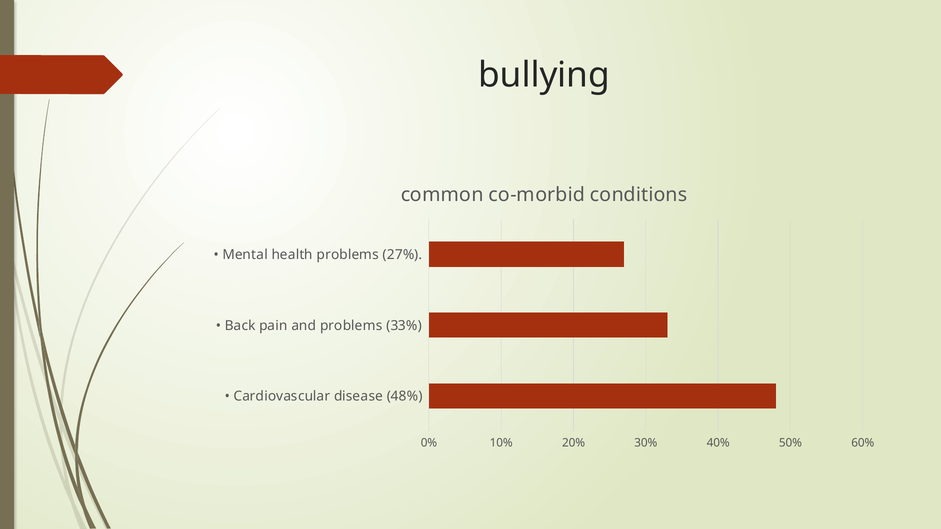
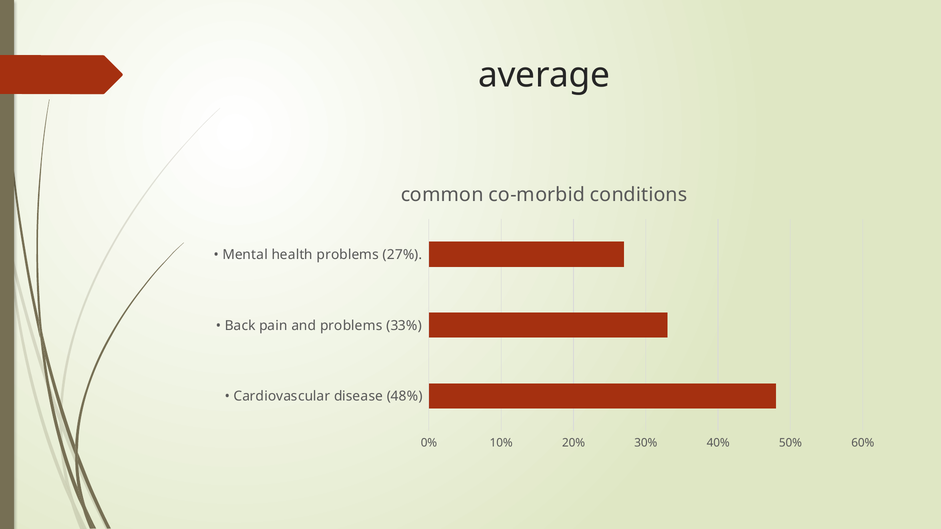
bullying: bullying -> average (544, 75)
